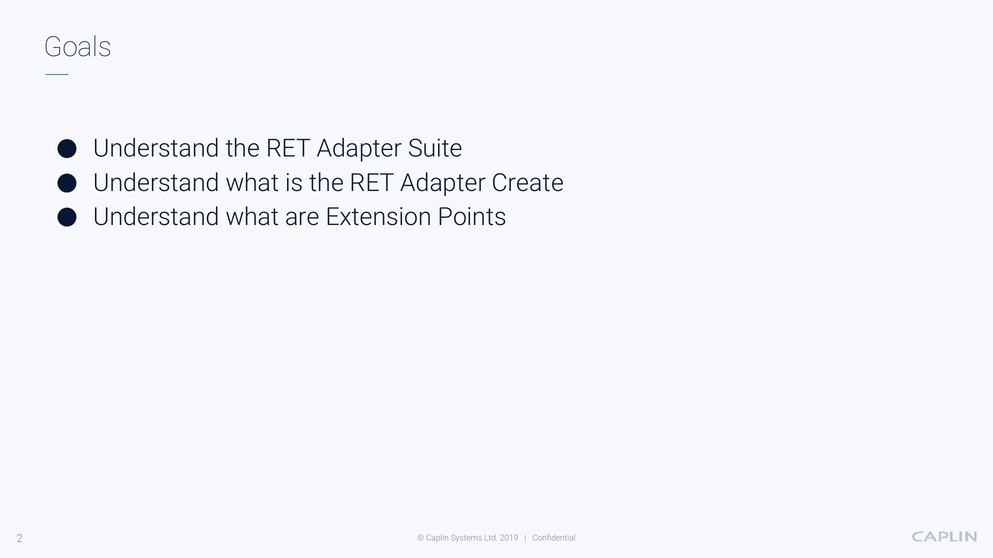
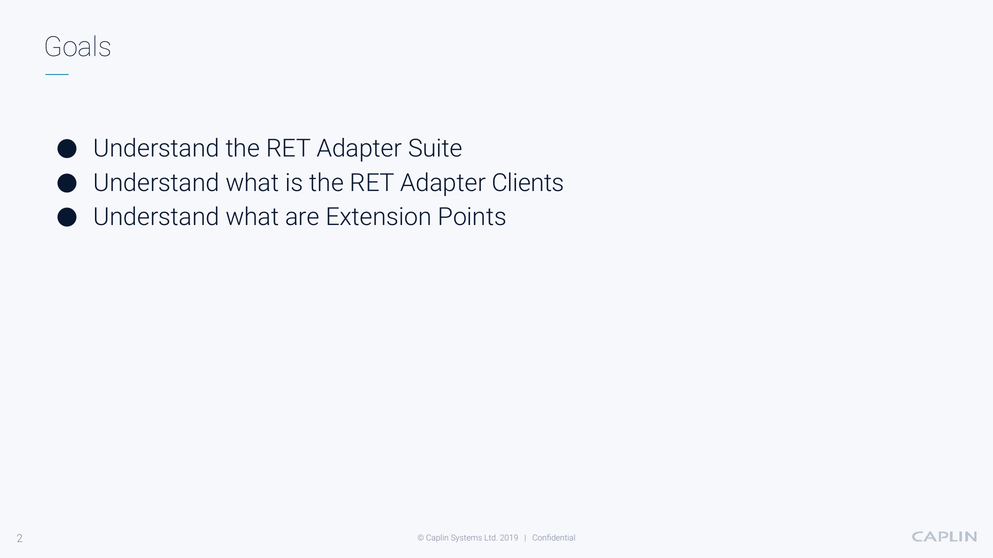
Create: Create -> Clients (528, 183)
